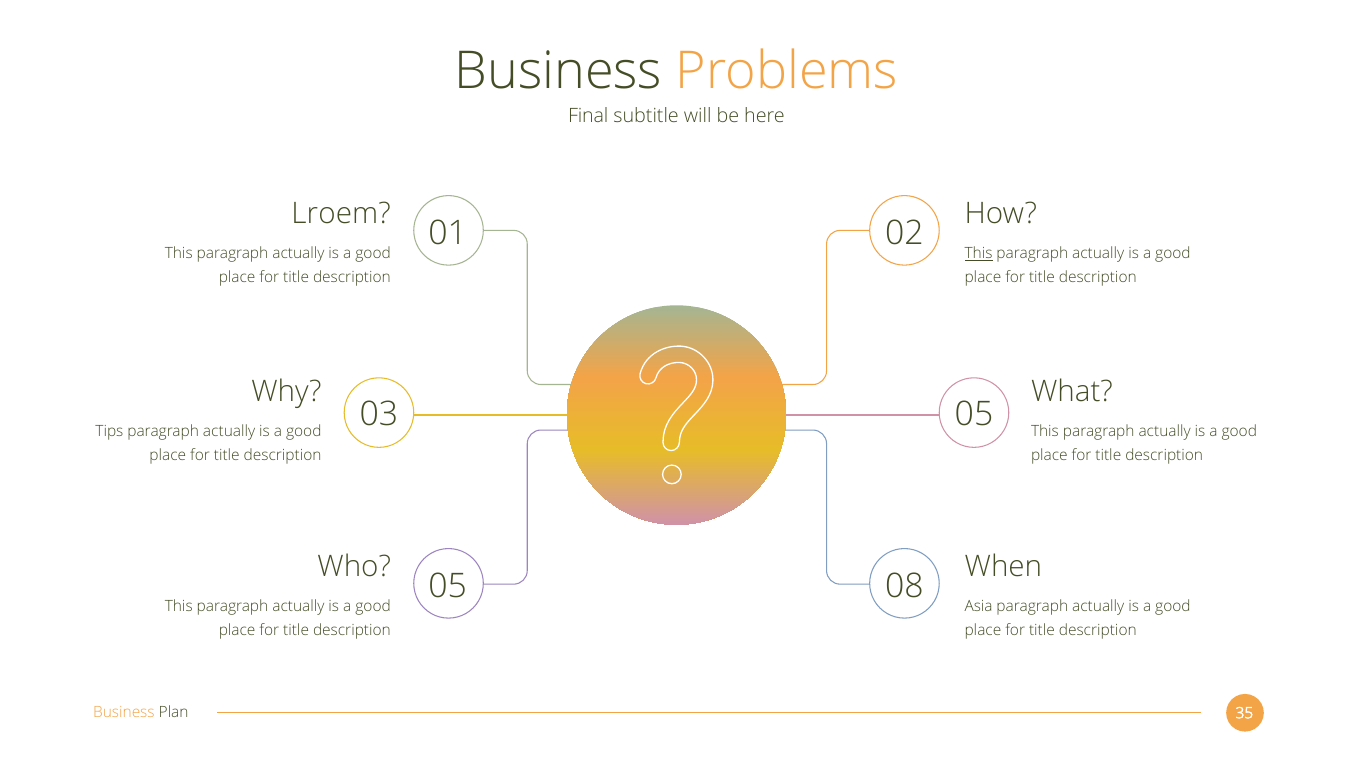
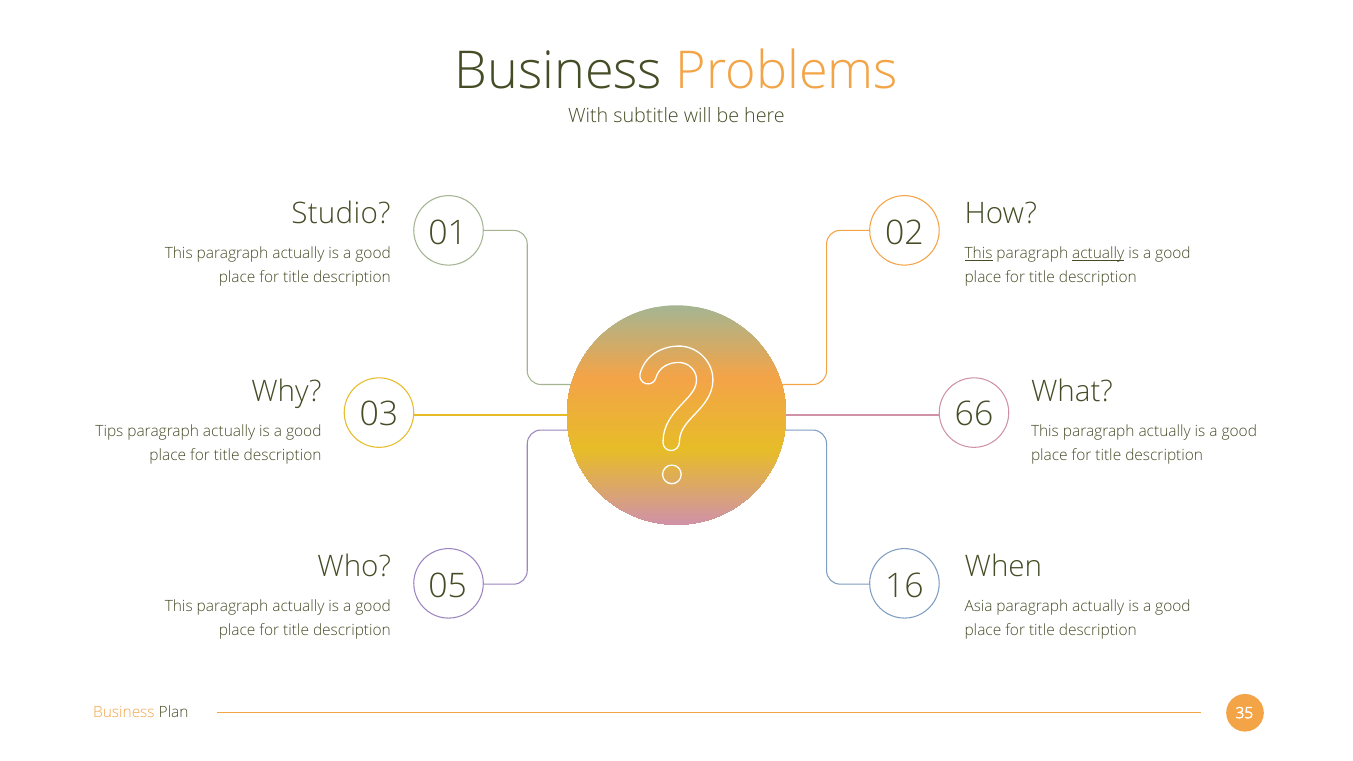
Final: Final -> With (588, 116)
Lroem: Lroem -> Studio (341, 214)
actually underline: none -> present (1098, 253)
03 05: 05 -> 66 (974, 415)
08: 08 -> 16 (904, 586)
